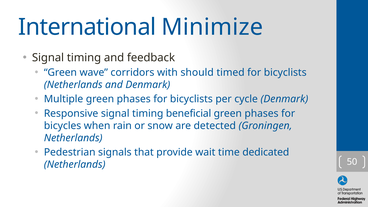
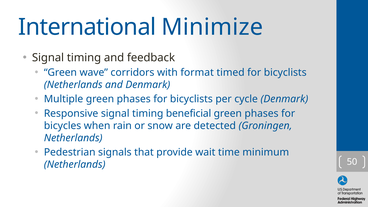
should: should -> format (197, 73)
dedicated: dedicated -> minimum (266, 152)
